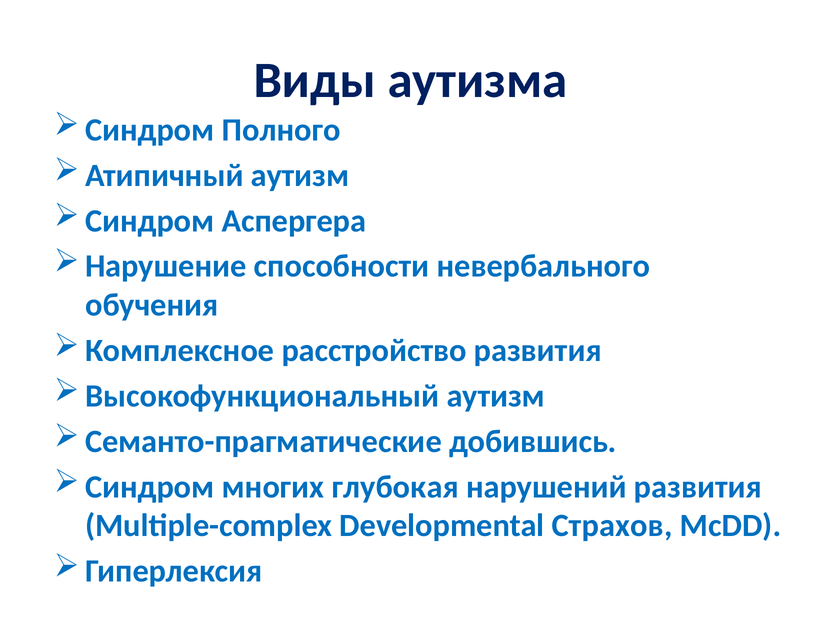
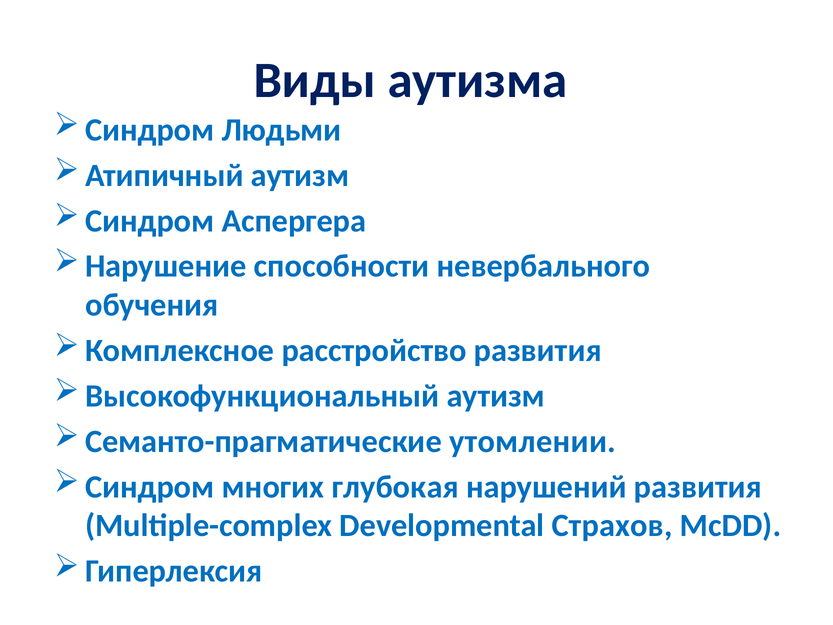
Полного: Полного -> Людьми (281, 130)
добившись: добившись -> утомлении (533, 441)
